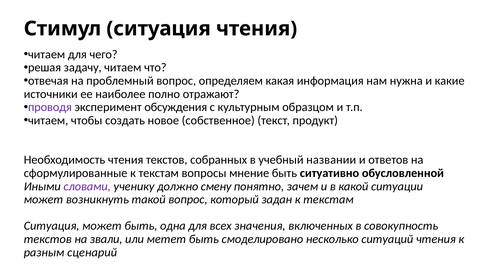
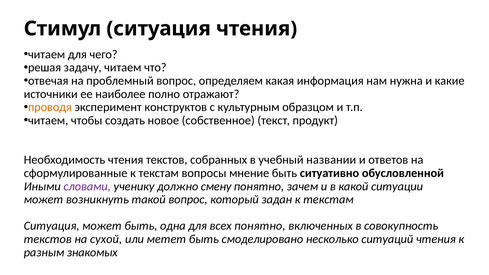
проводя colour: purple -> orange (50, 107)
обсуждения: обсуждения -> конструктов (176, 107)
всех значения: значения -> понятно (260, 226)
звали: звали -> сухой (106, 239)
сценарий: сценарий -> знакомых (92, 252)
